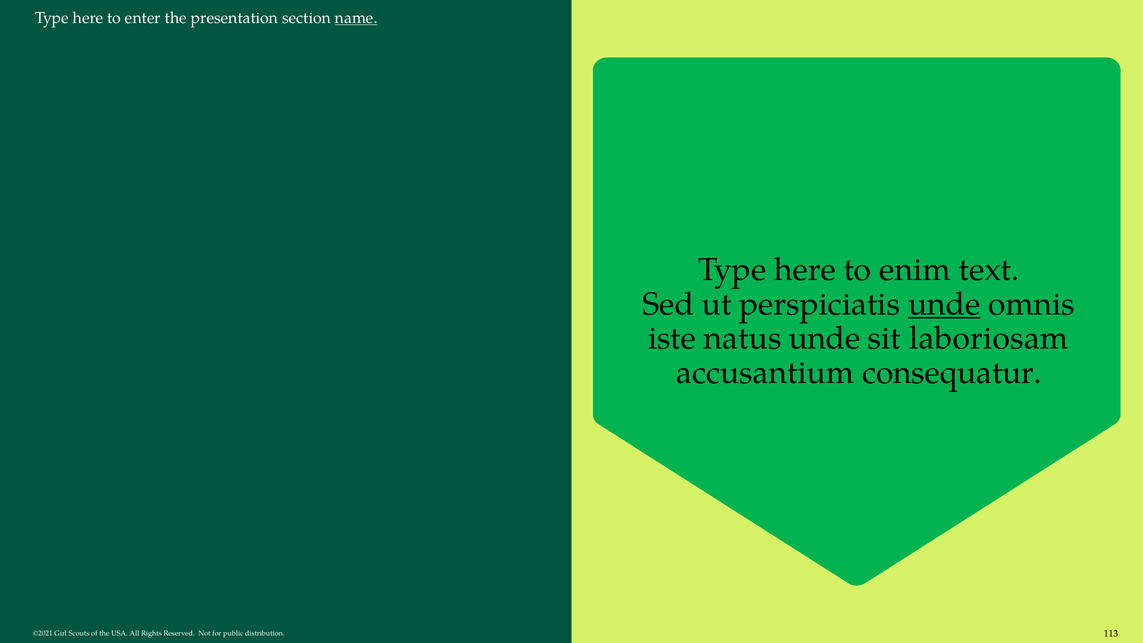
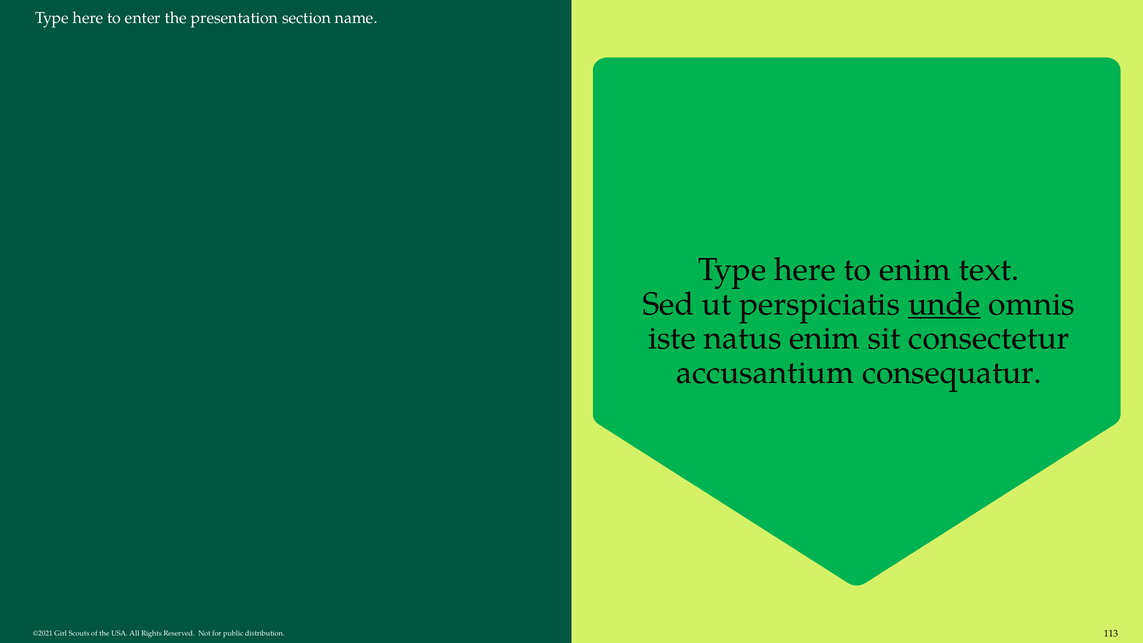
name underline: present -> none (356, 18)
natus unde: unde -> enim (825, 338)
laboriosam: laboriosam -> consectetur (989, 338)
